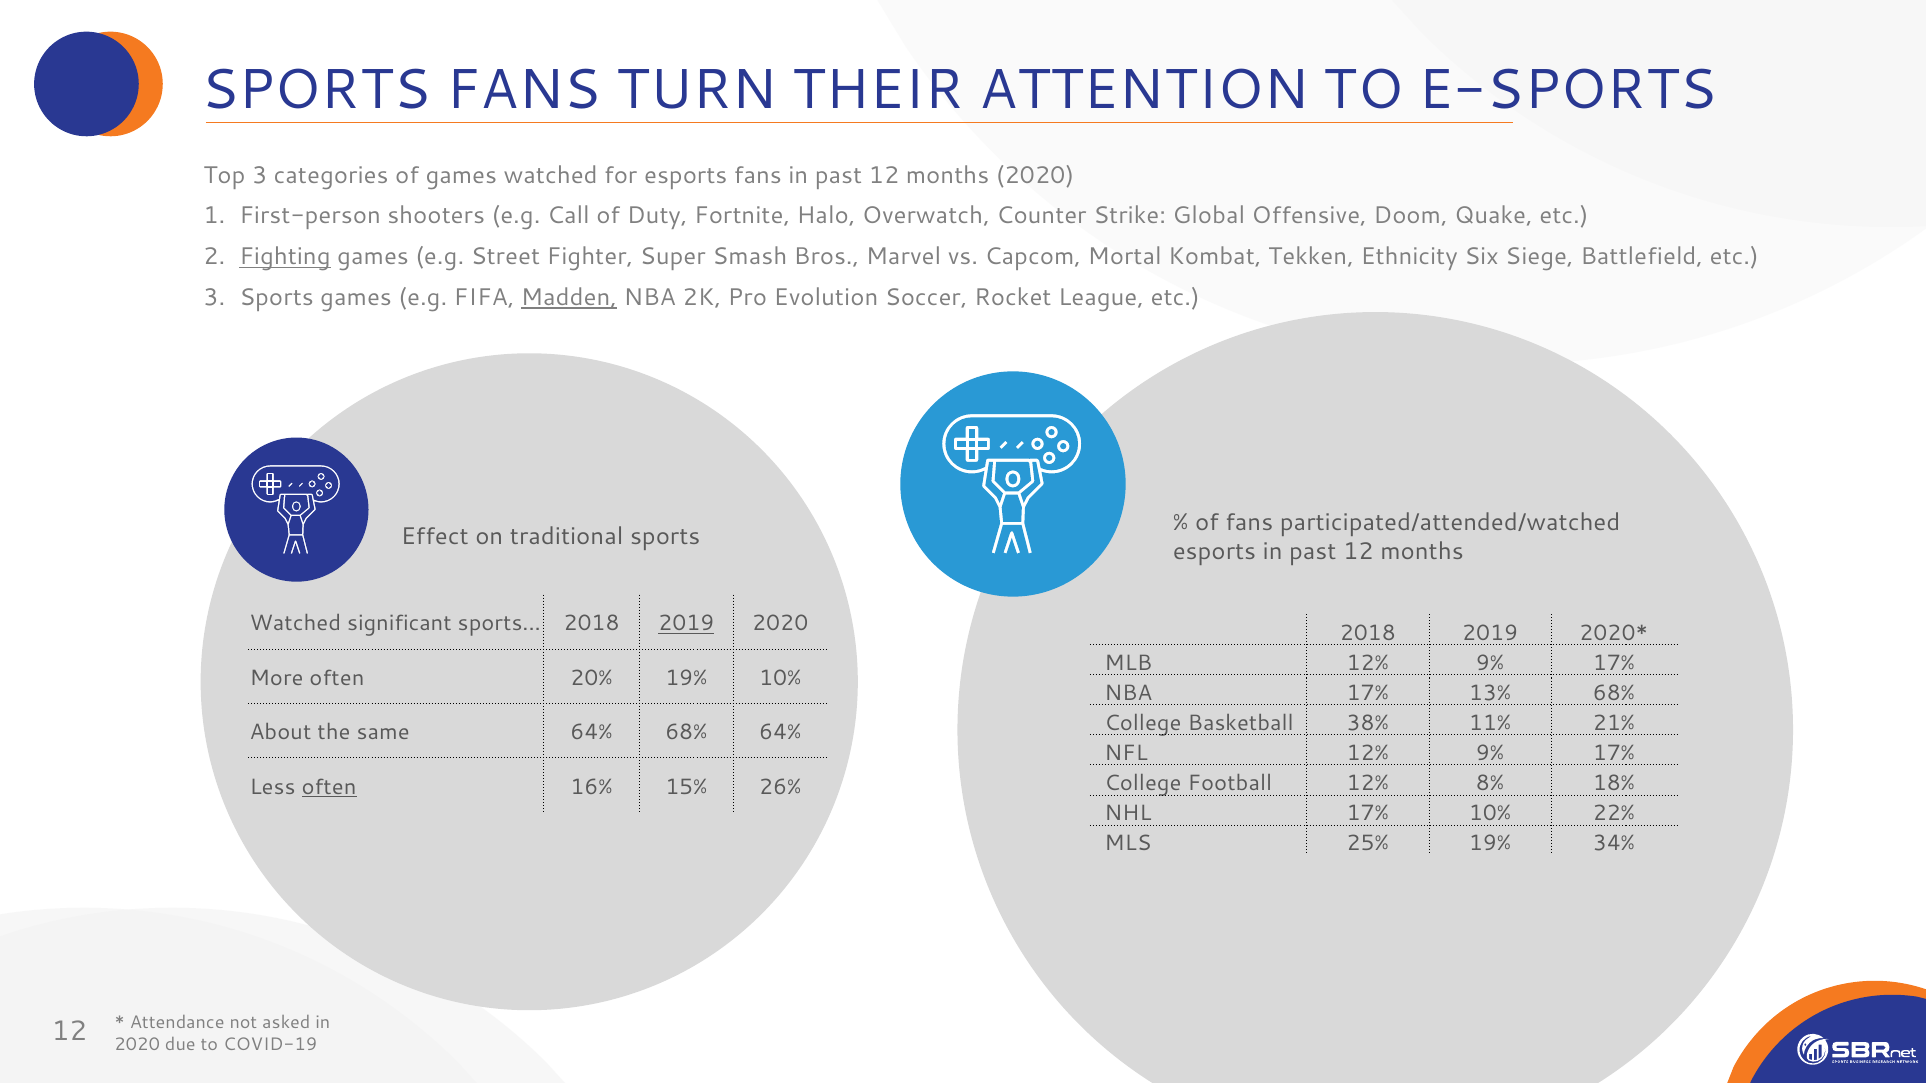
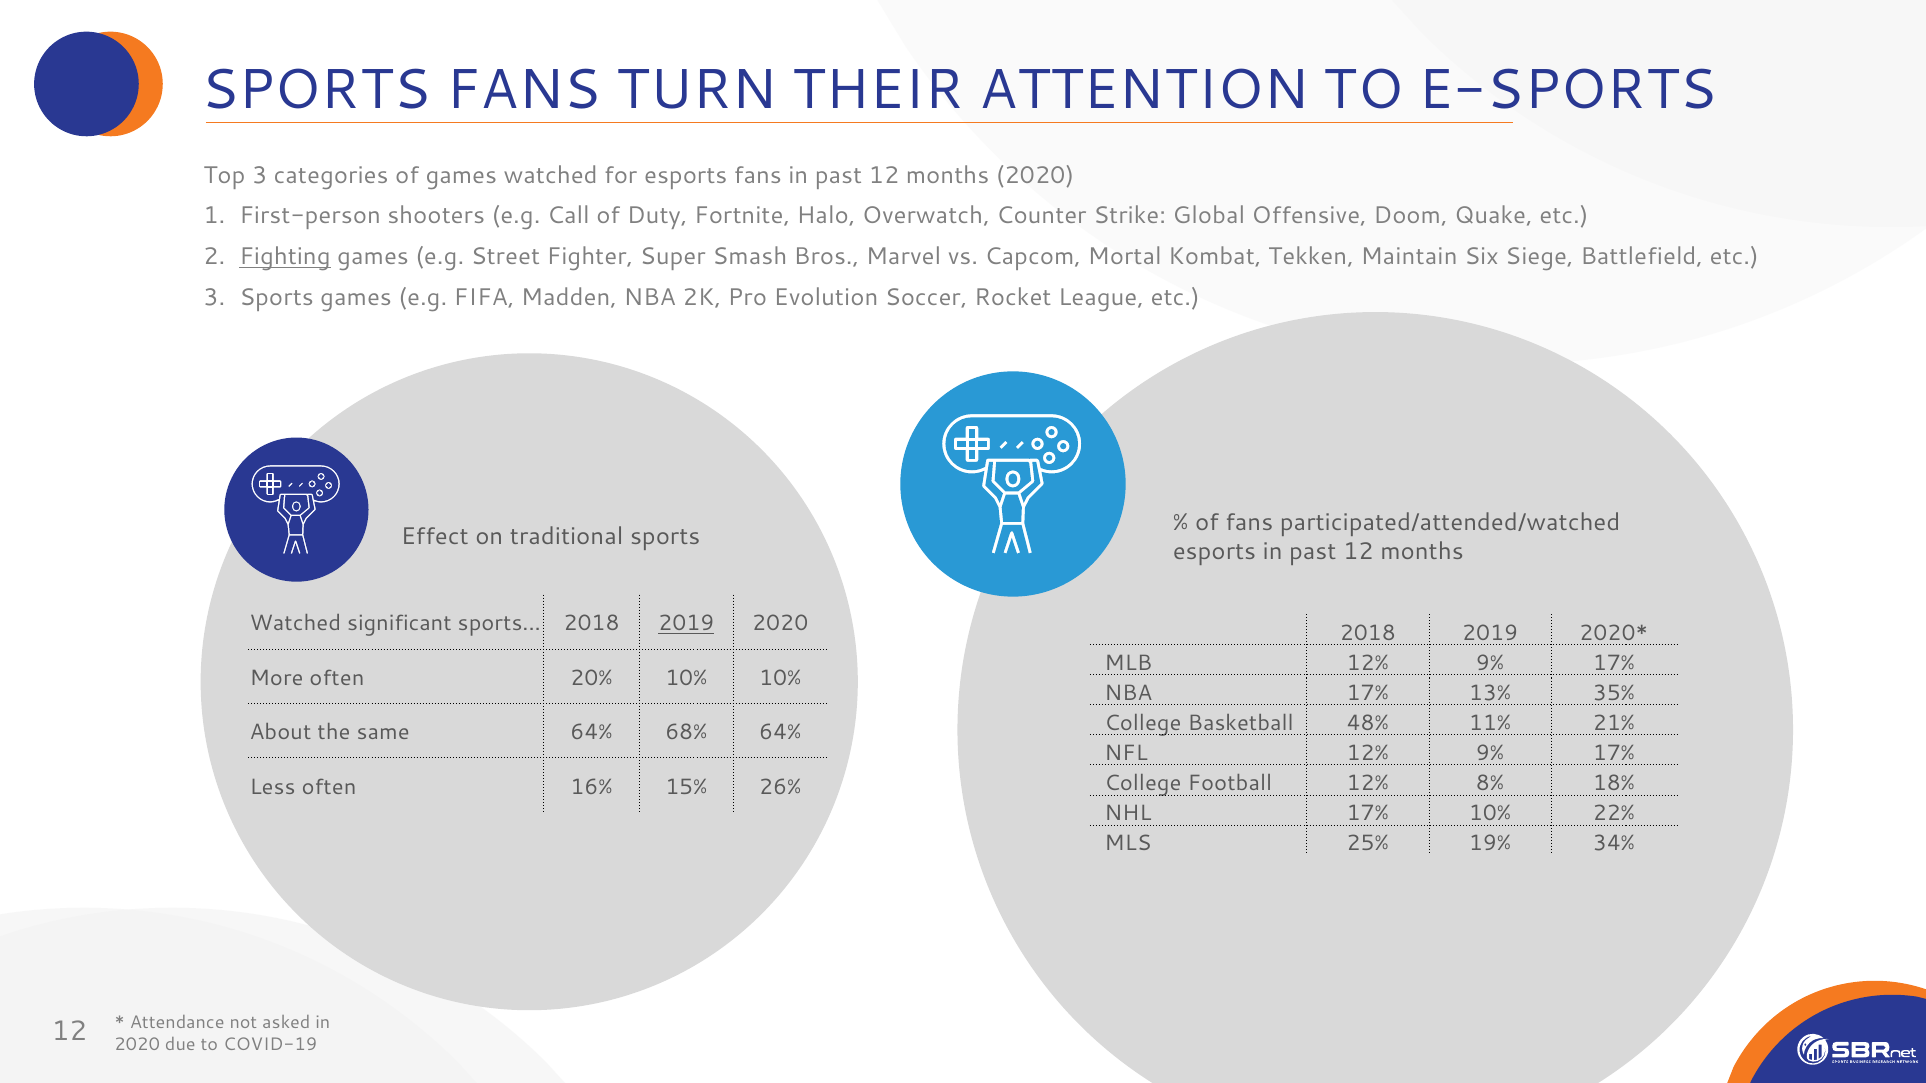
Ethnicity: Ethnicity -> Maintain (1409, 257)
Madden underline: present -> none (569, 298)
20% 19%: 19% -> 10% (686, 678)
13% 68%: 68% -> 35% (1614, 693)
38%: 38% -> 48% (1368, 723)
often underline: present -> none (329, 787)
